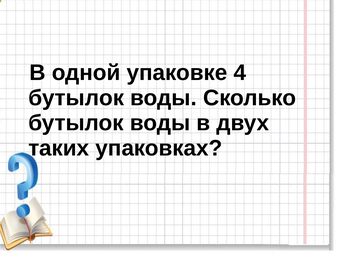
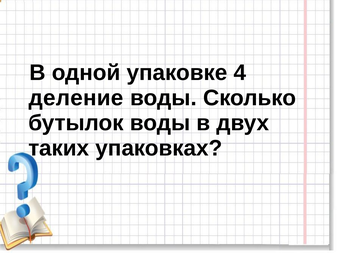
бутылок: бутылок -> деление (76, 98)
